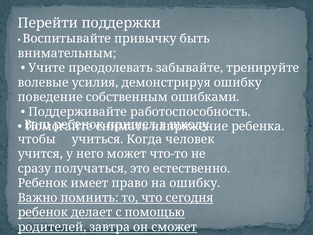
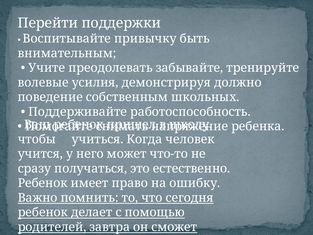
демонстрируя ошибку: ошибку -> должно (238, 82)
ошибками: ошибками -> школьных (205, 97)
